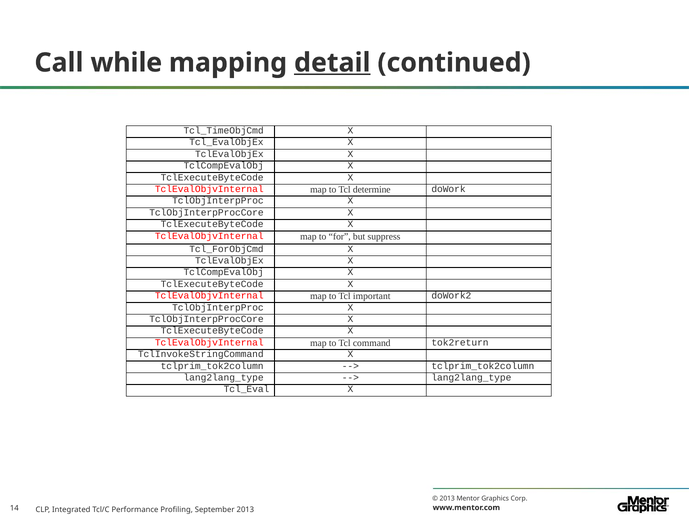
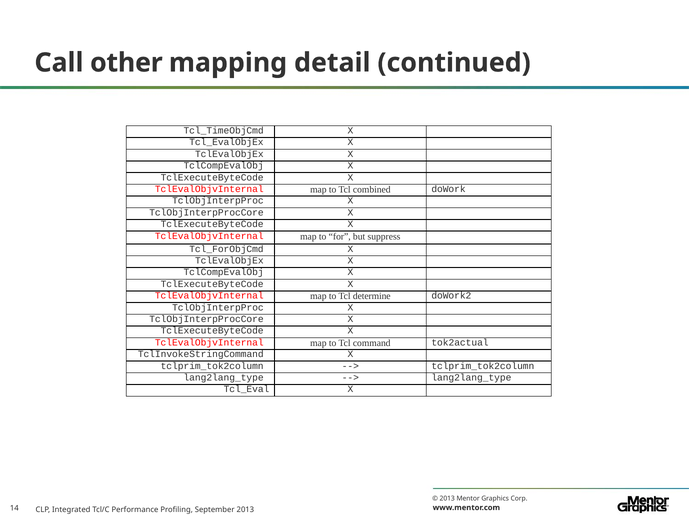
while: while -> other (126, 63)
detail underline: present -> none (332, 63)
determine: determine -> combined (372, 190)
important: important -> determine (372, 296)
tok2return: tok2return -> tok2actual (460, 342)
